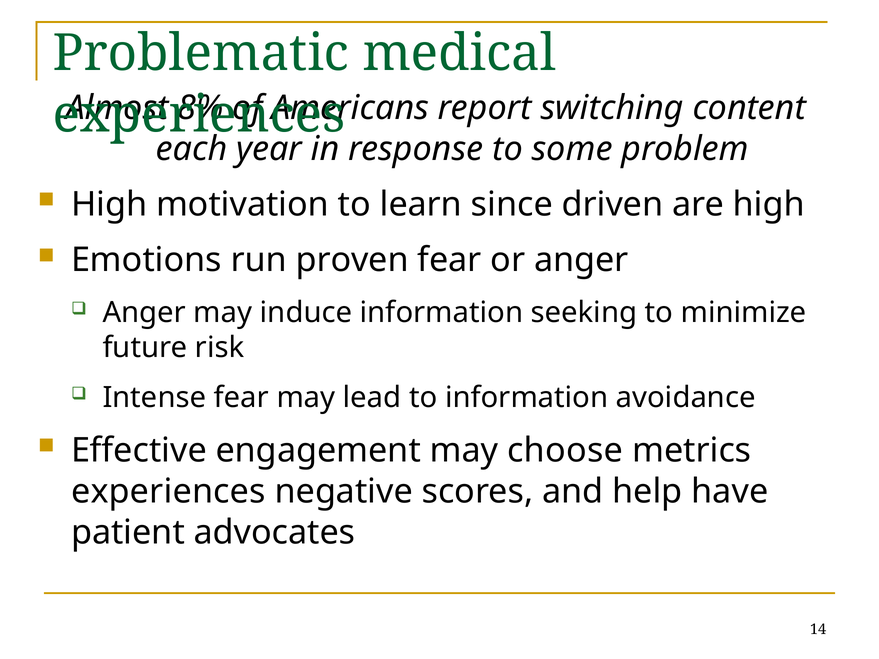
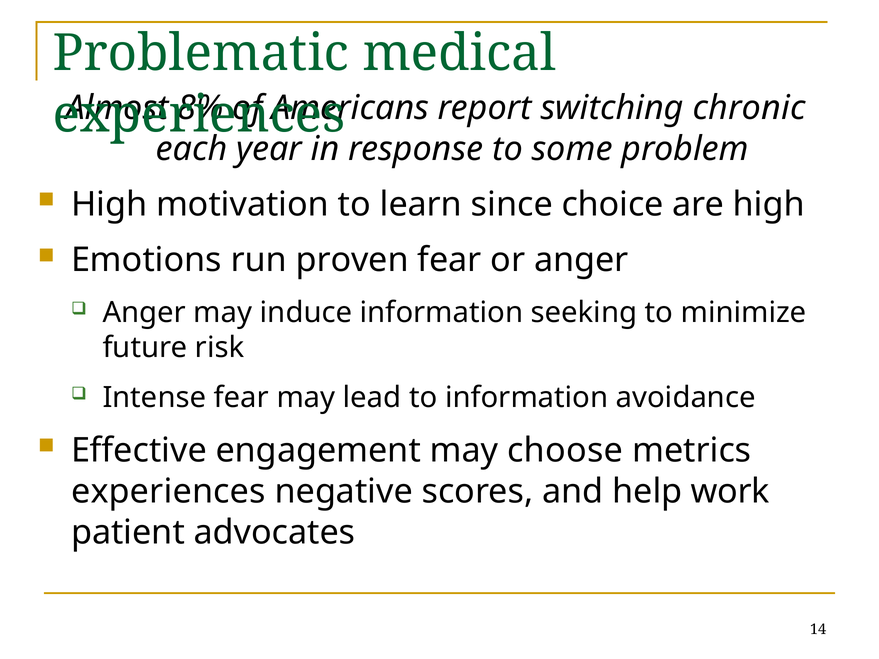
content: content -> chronic (749, 108)
driven: driven -> choice (613, 205)
have: have -> work (730, 492)
